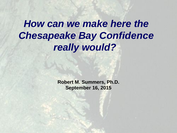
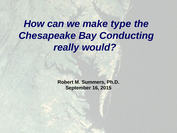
here: here -> type (121, 24)
Confidence: Confidence -> Conducting (127, 36)
